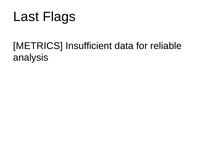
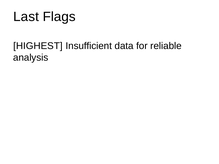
METRICS: METRICS -> HIGHEST (38, 46)
